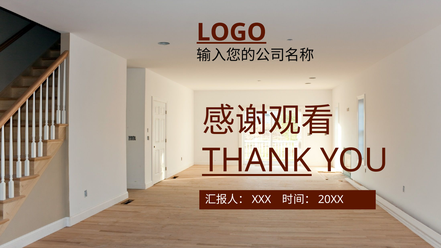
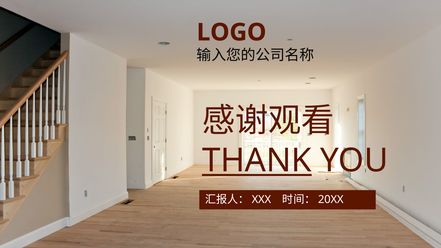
LOGO underline: present -> none (232, 32)
